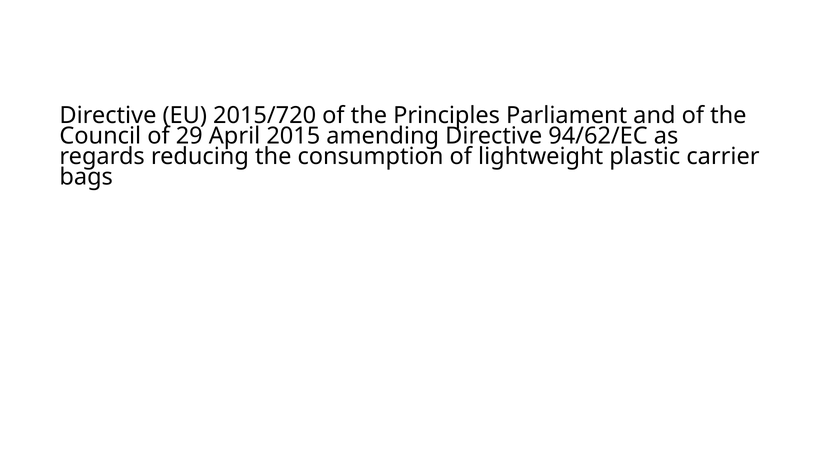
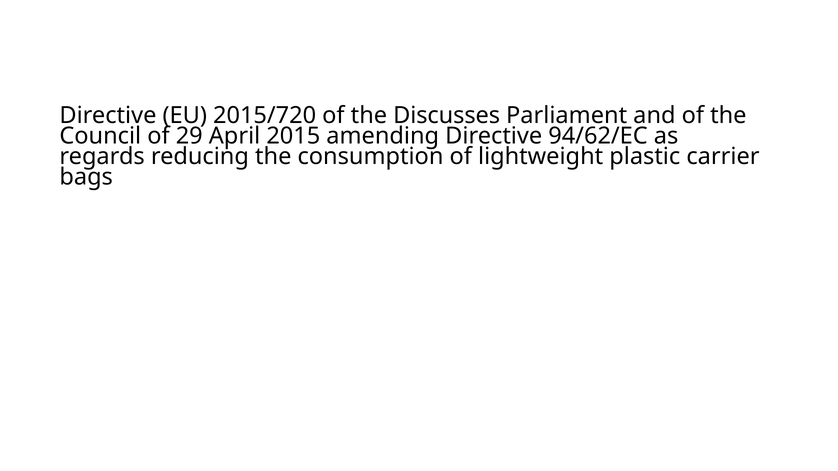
Principles: Principles -> Discusses (447, 116)
